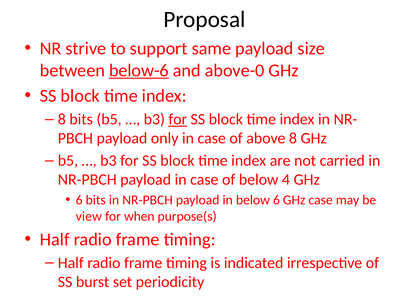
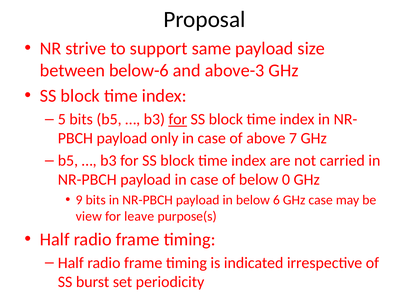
below-6 underline: present -> none (139, 70)
above-0: above-0 -> above-3 (235, 70)
8: 8 -> 5 (62, 119)
above 8: 8 -> 7 (293, 138)
4: 4 -> 0 (286, 180)
6: 6 -> 9 (79, 200)
when: when -> leave (139, 216)
